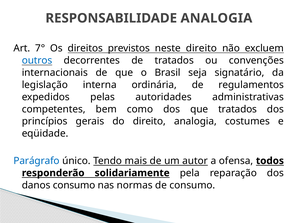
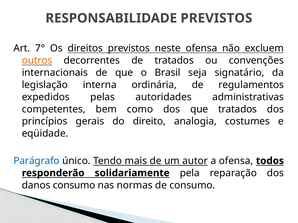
RESPONSABILIDADE ANALOGIA: ANALOGIA -> PREVISTOS (216, 18)
neste direito: direito -> ofensa (201, 48)
outros colour: blue -> orange (37, 61)
